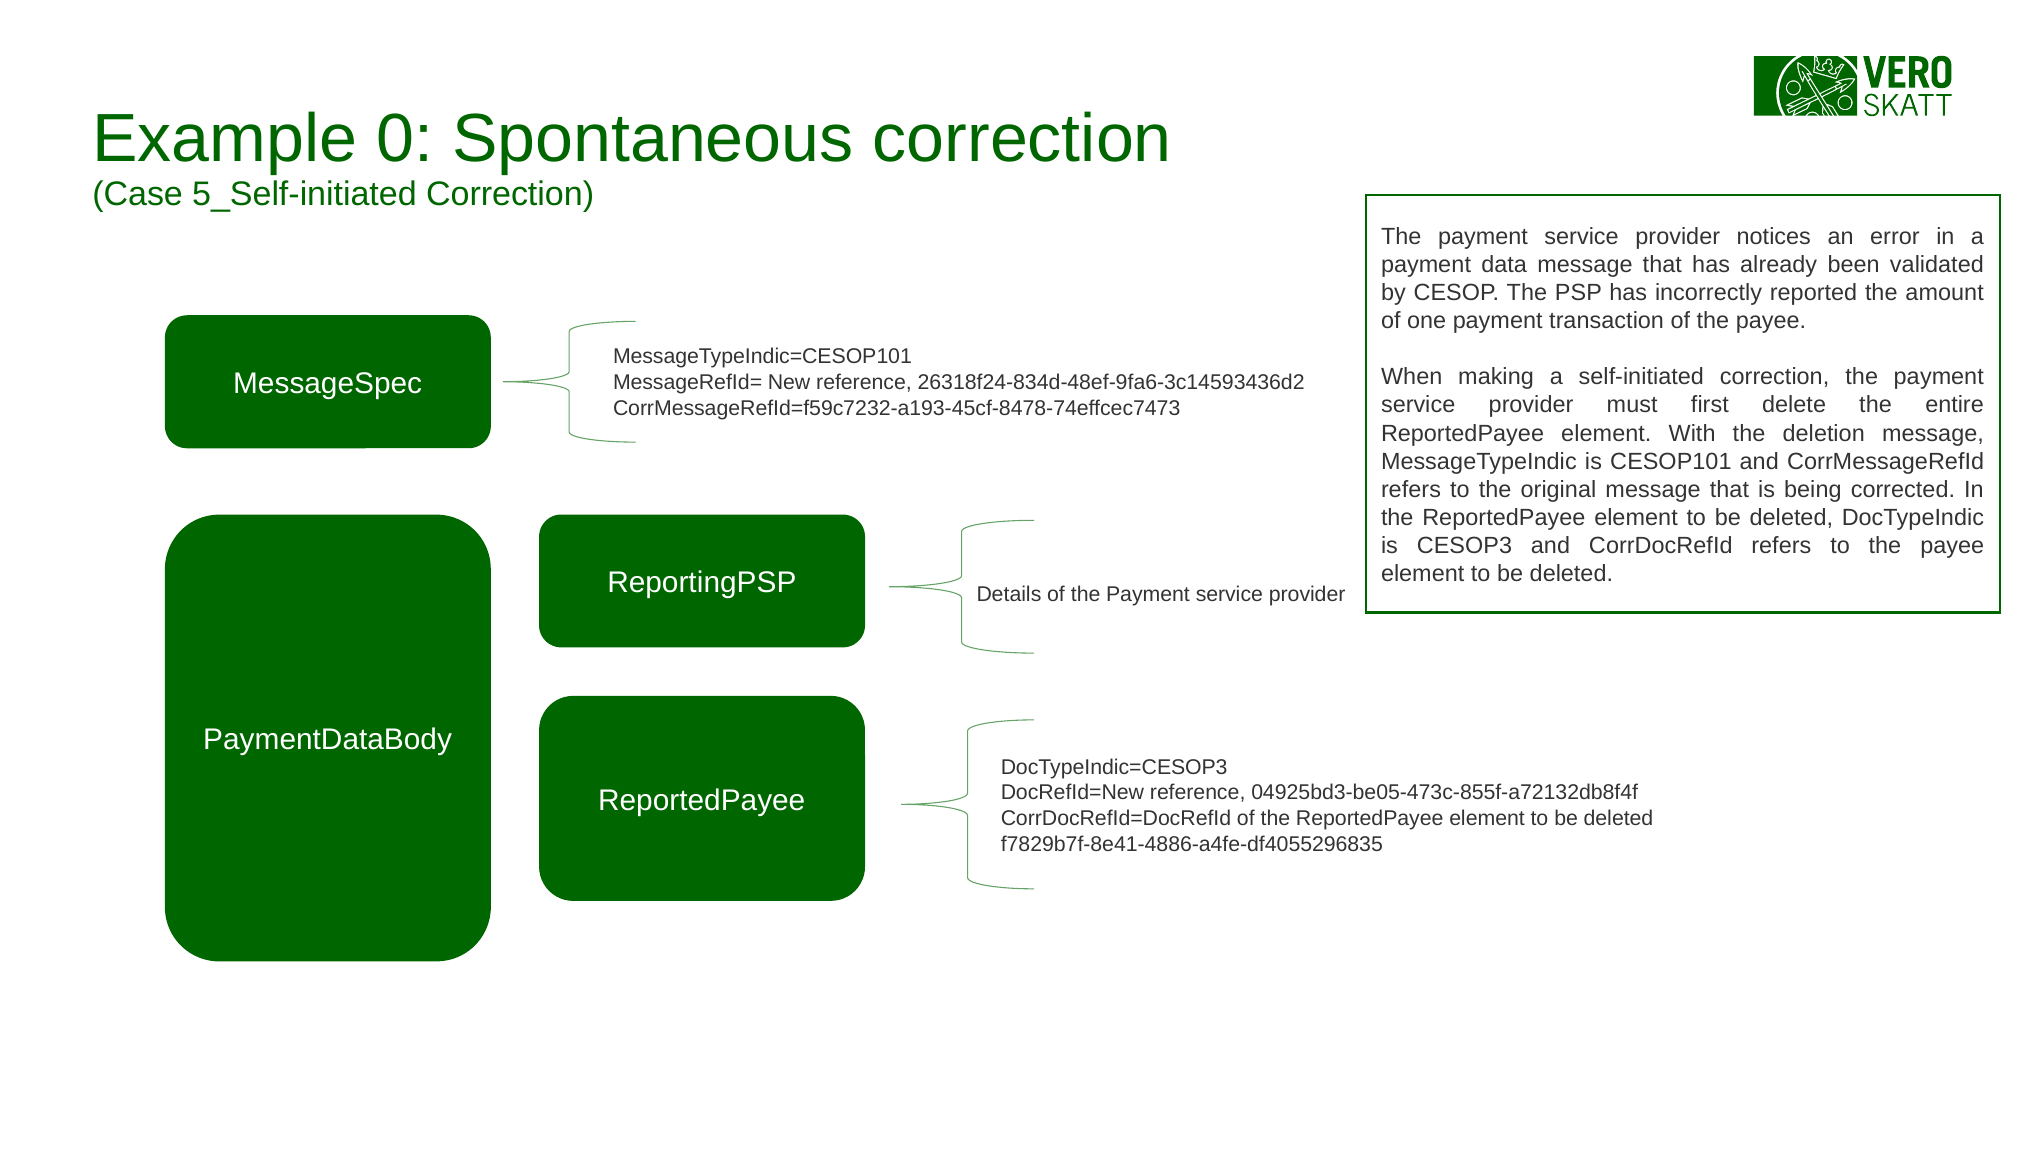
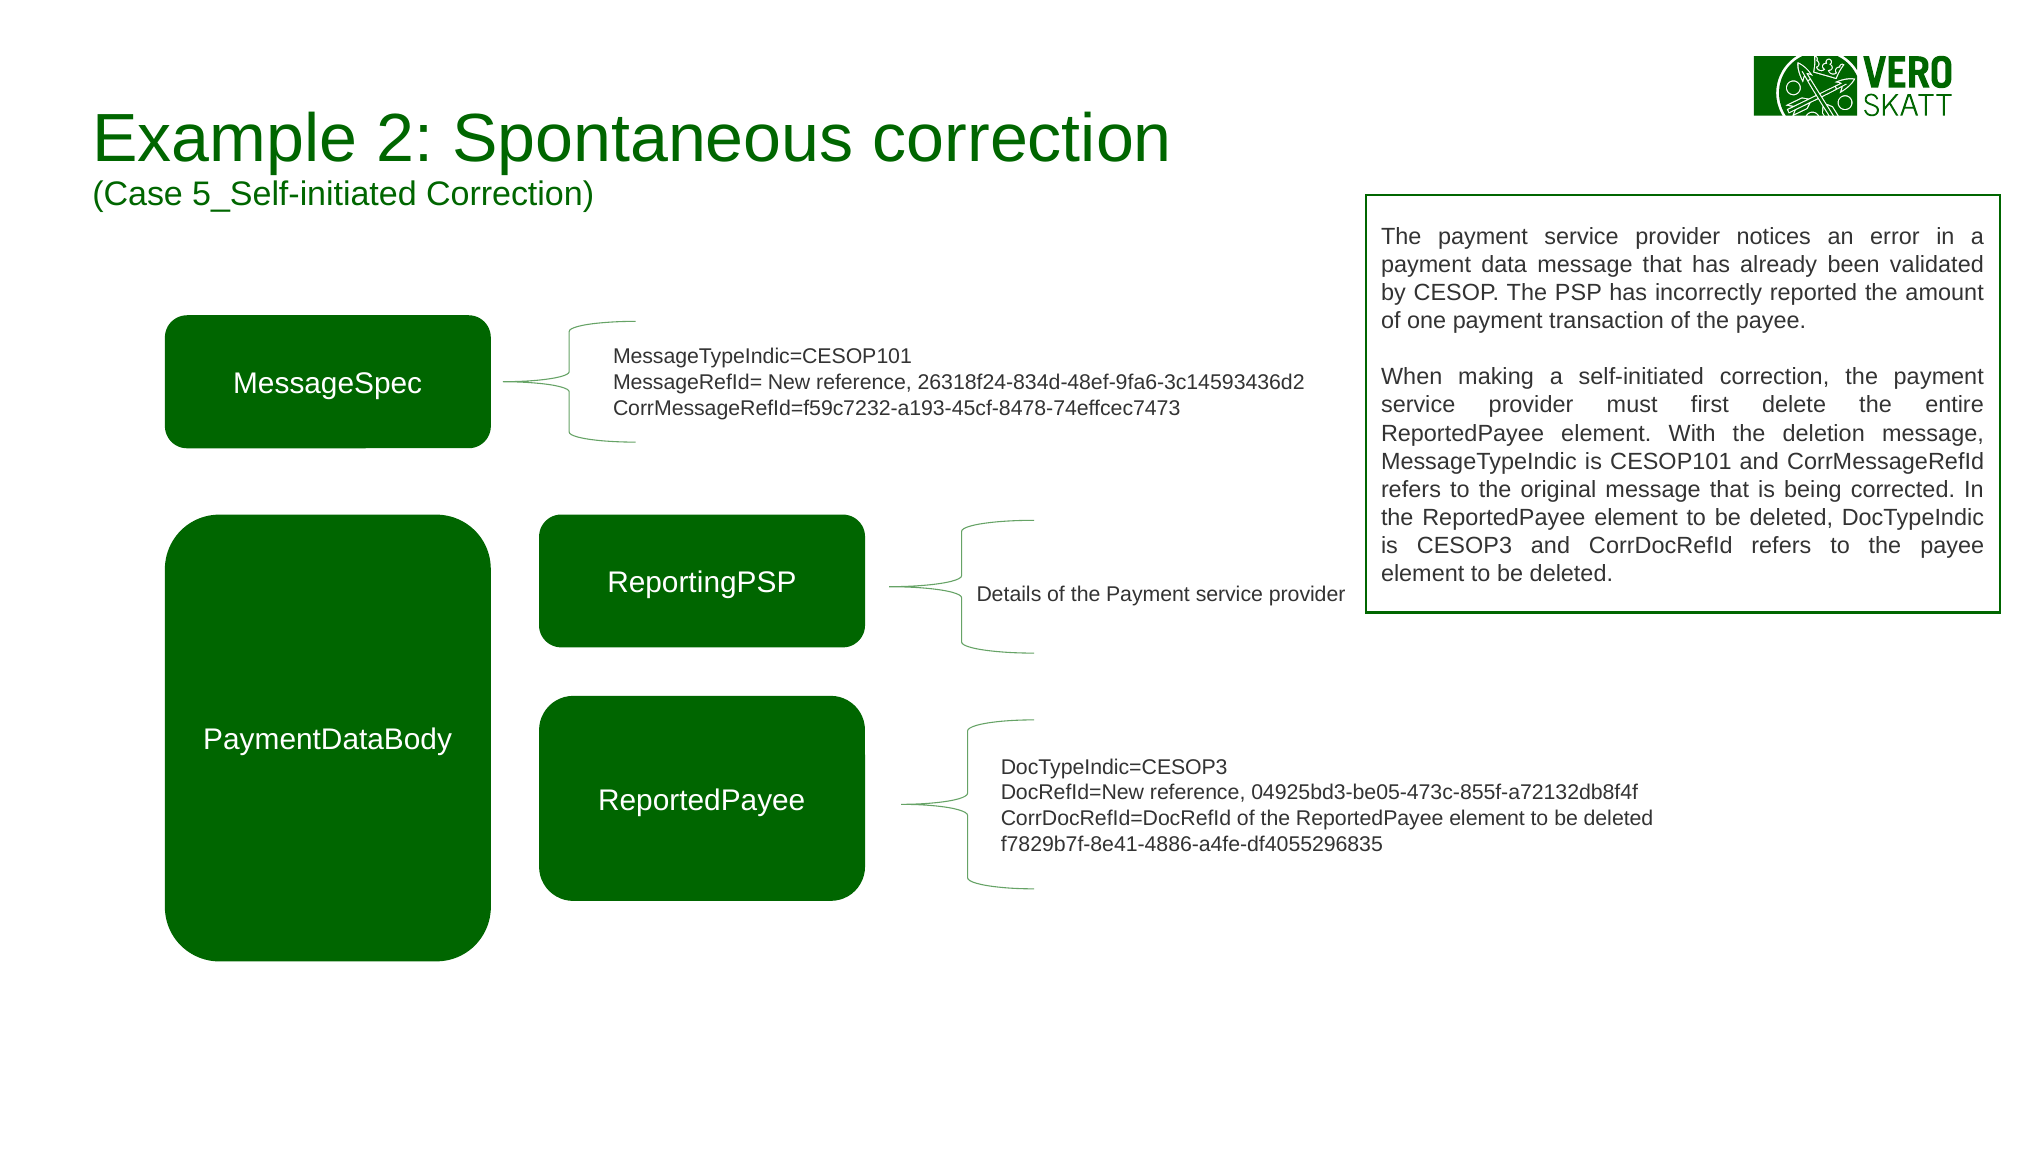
0: 0 -> 2 (405, 139)
